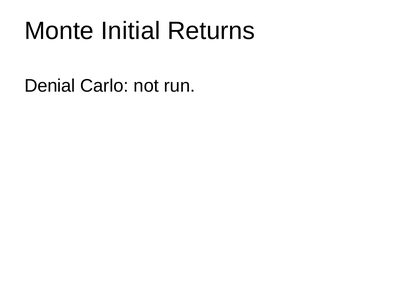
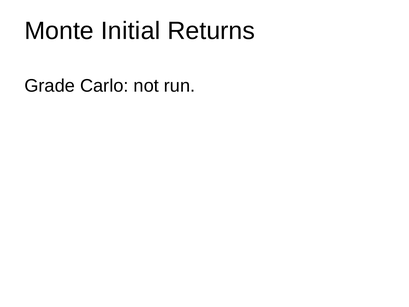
Denial: Denial -> Grade (50, 86)
